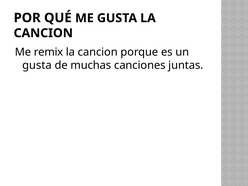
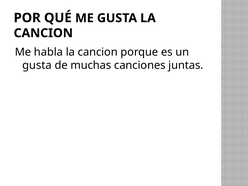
remix: remix -> habla (48, 52)
